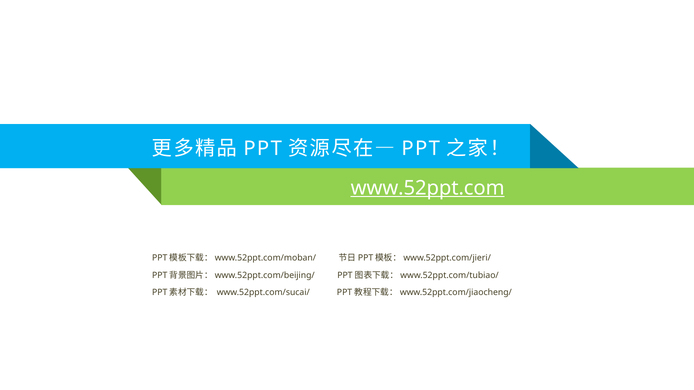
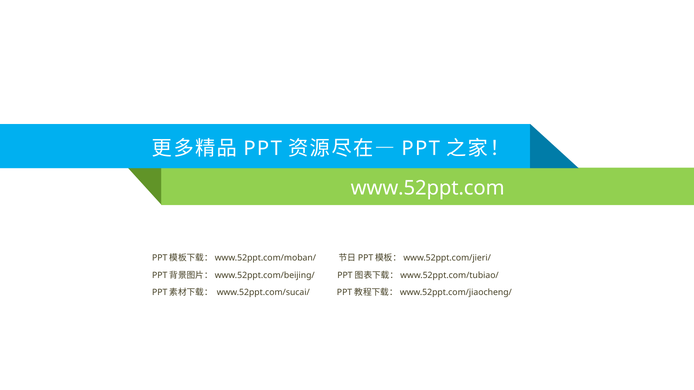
www.52ppt.com underline: present -> none (428, 188)
